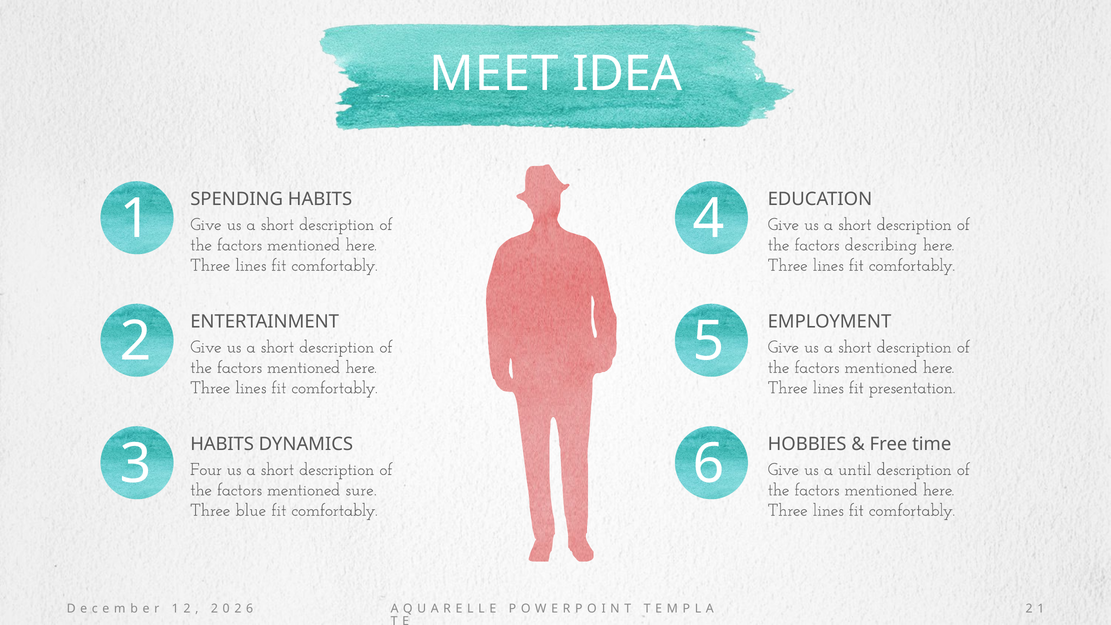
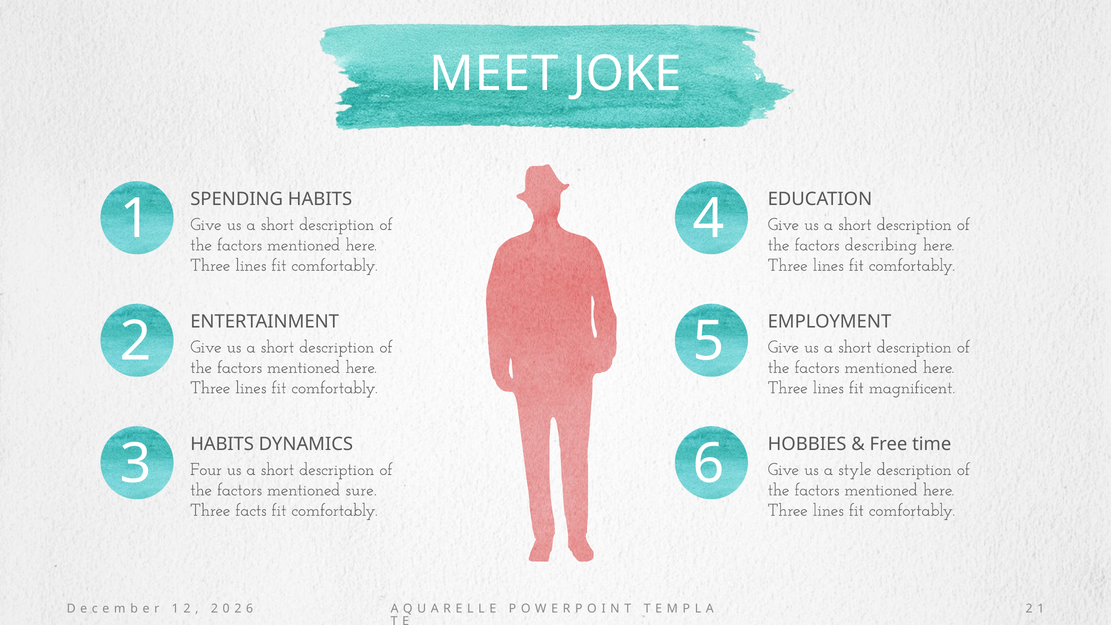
IDEA: IDEA -> JOKE (627, 74)
presentation: presentation -> magnificent (912, 388)
until: until -> style (855, 469)
blue: blue -> facts (251, 510)
